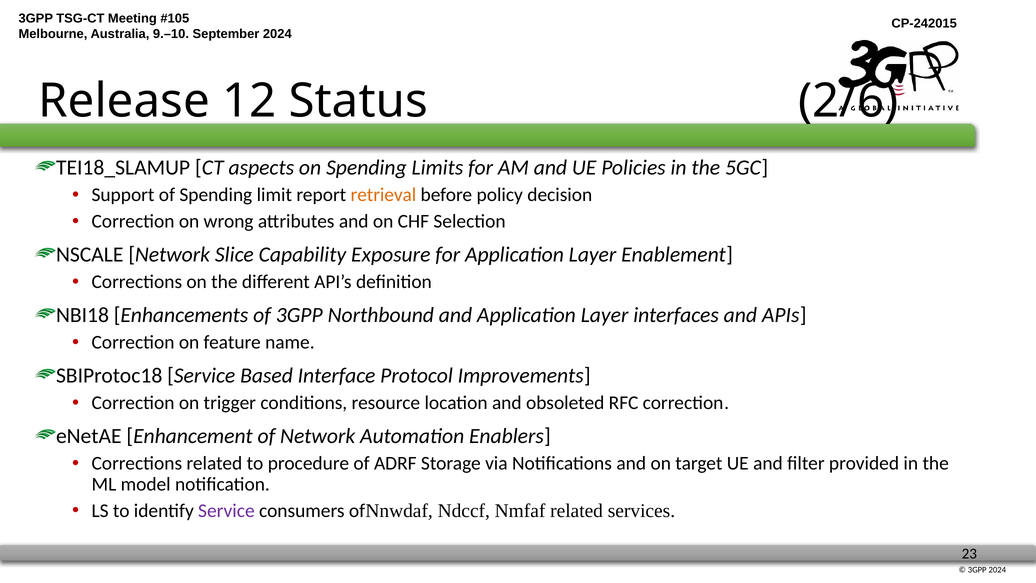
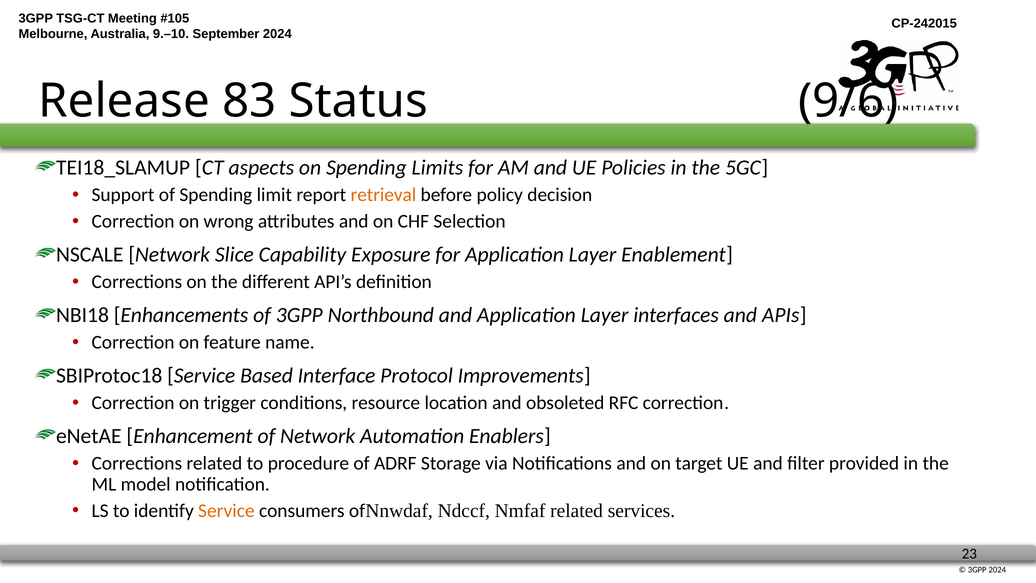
12: 12 -> 83 (249, 101)
2/6: 2/6 -> 9/6 (848, 101)
Service colour: purple -> orange (226, 511)
